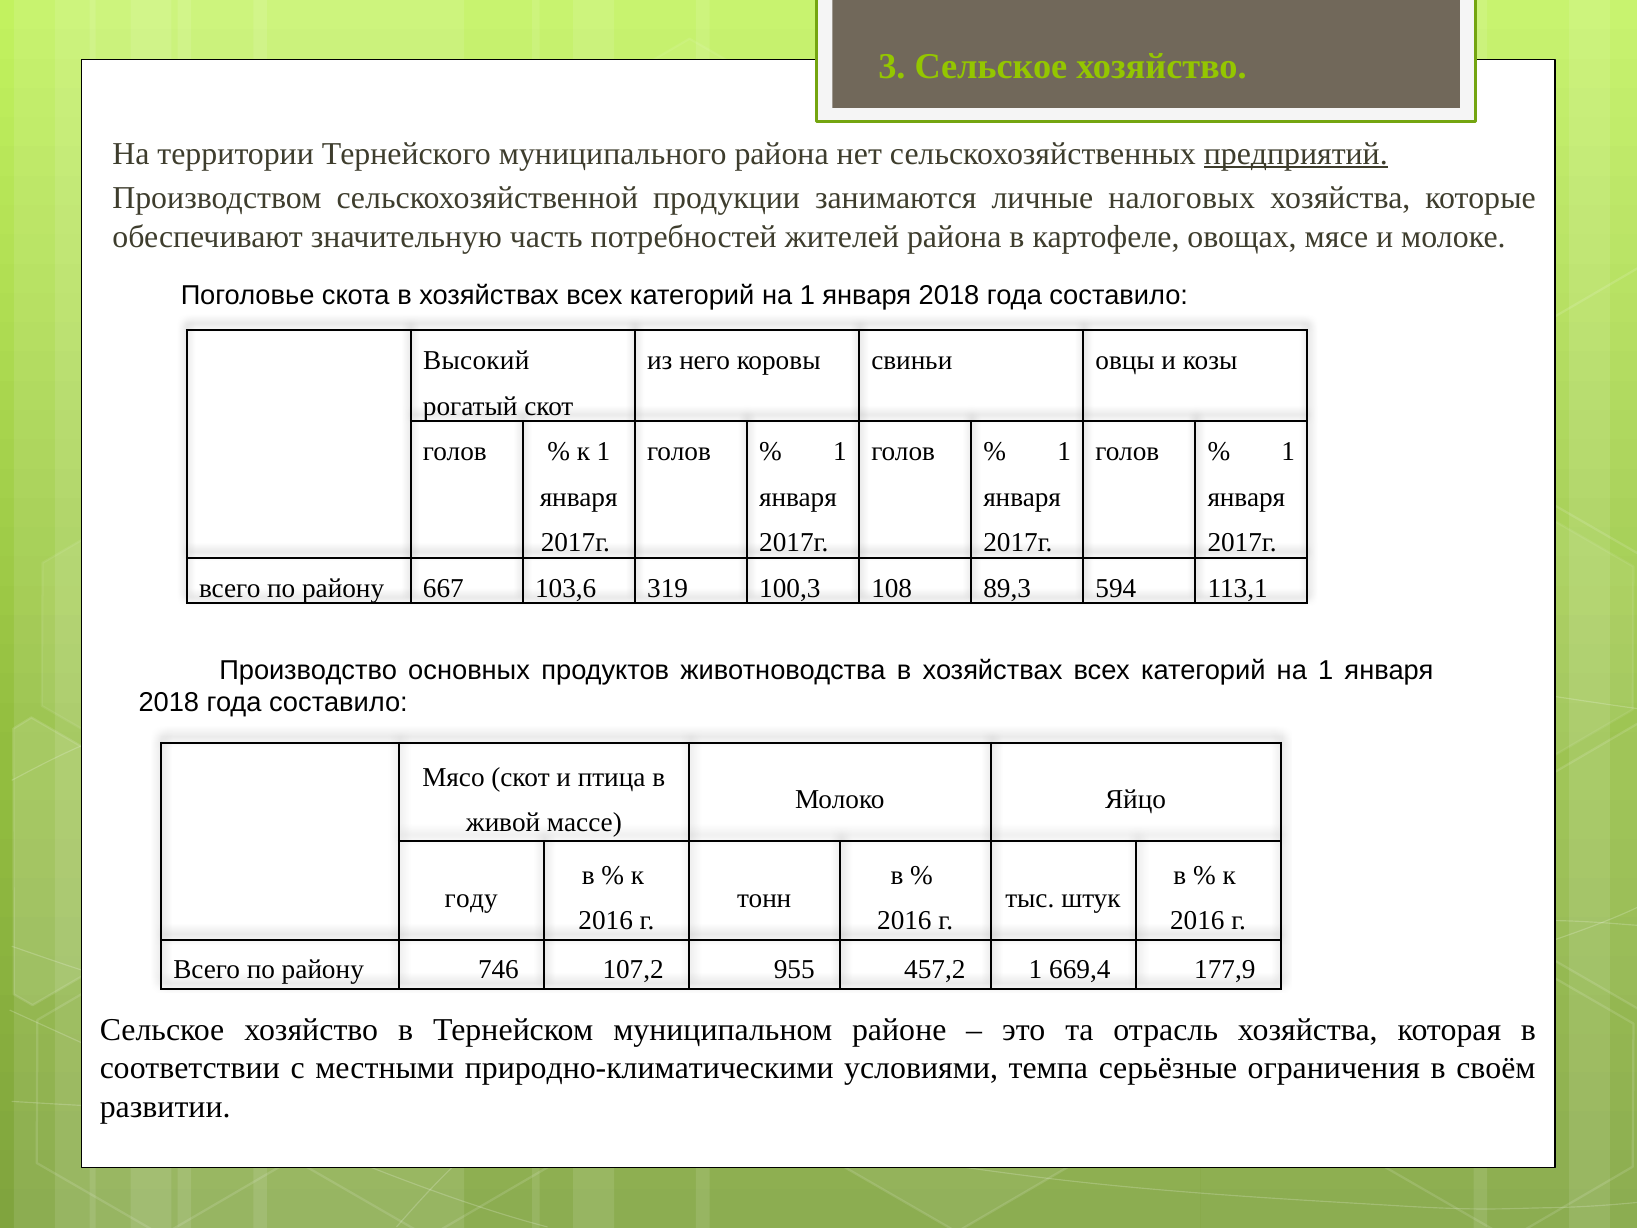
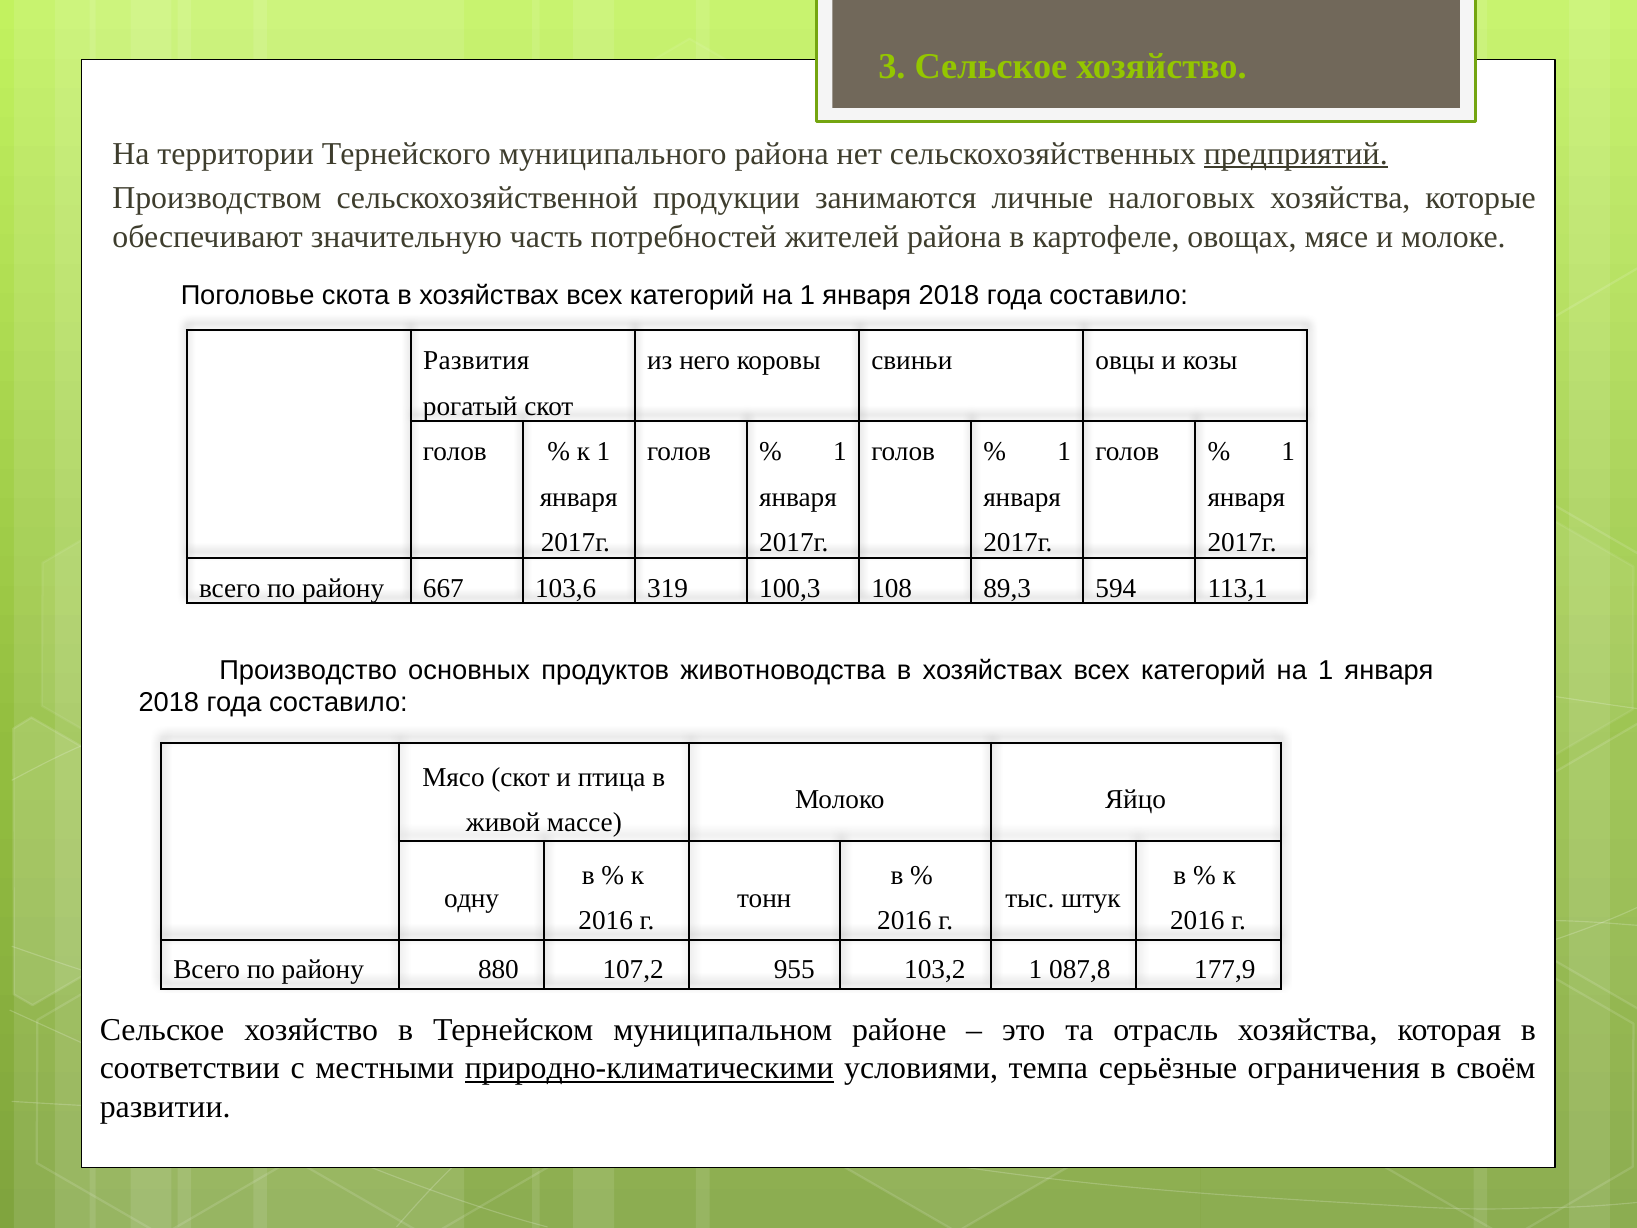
Высокий: Высокий -> Развития (476, 361)
году: году -> одну (471, 898)
746: 746 -> 880 (498, 970)
457,2: 457,2 -> 103,2 (935, 970)
669,4: 669,4 -> 087,8 (1080, 970)
природно-климатическими underline: none -> present (649, 1068)
